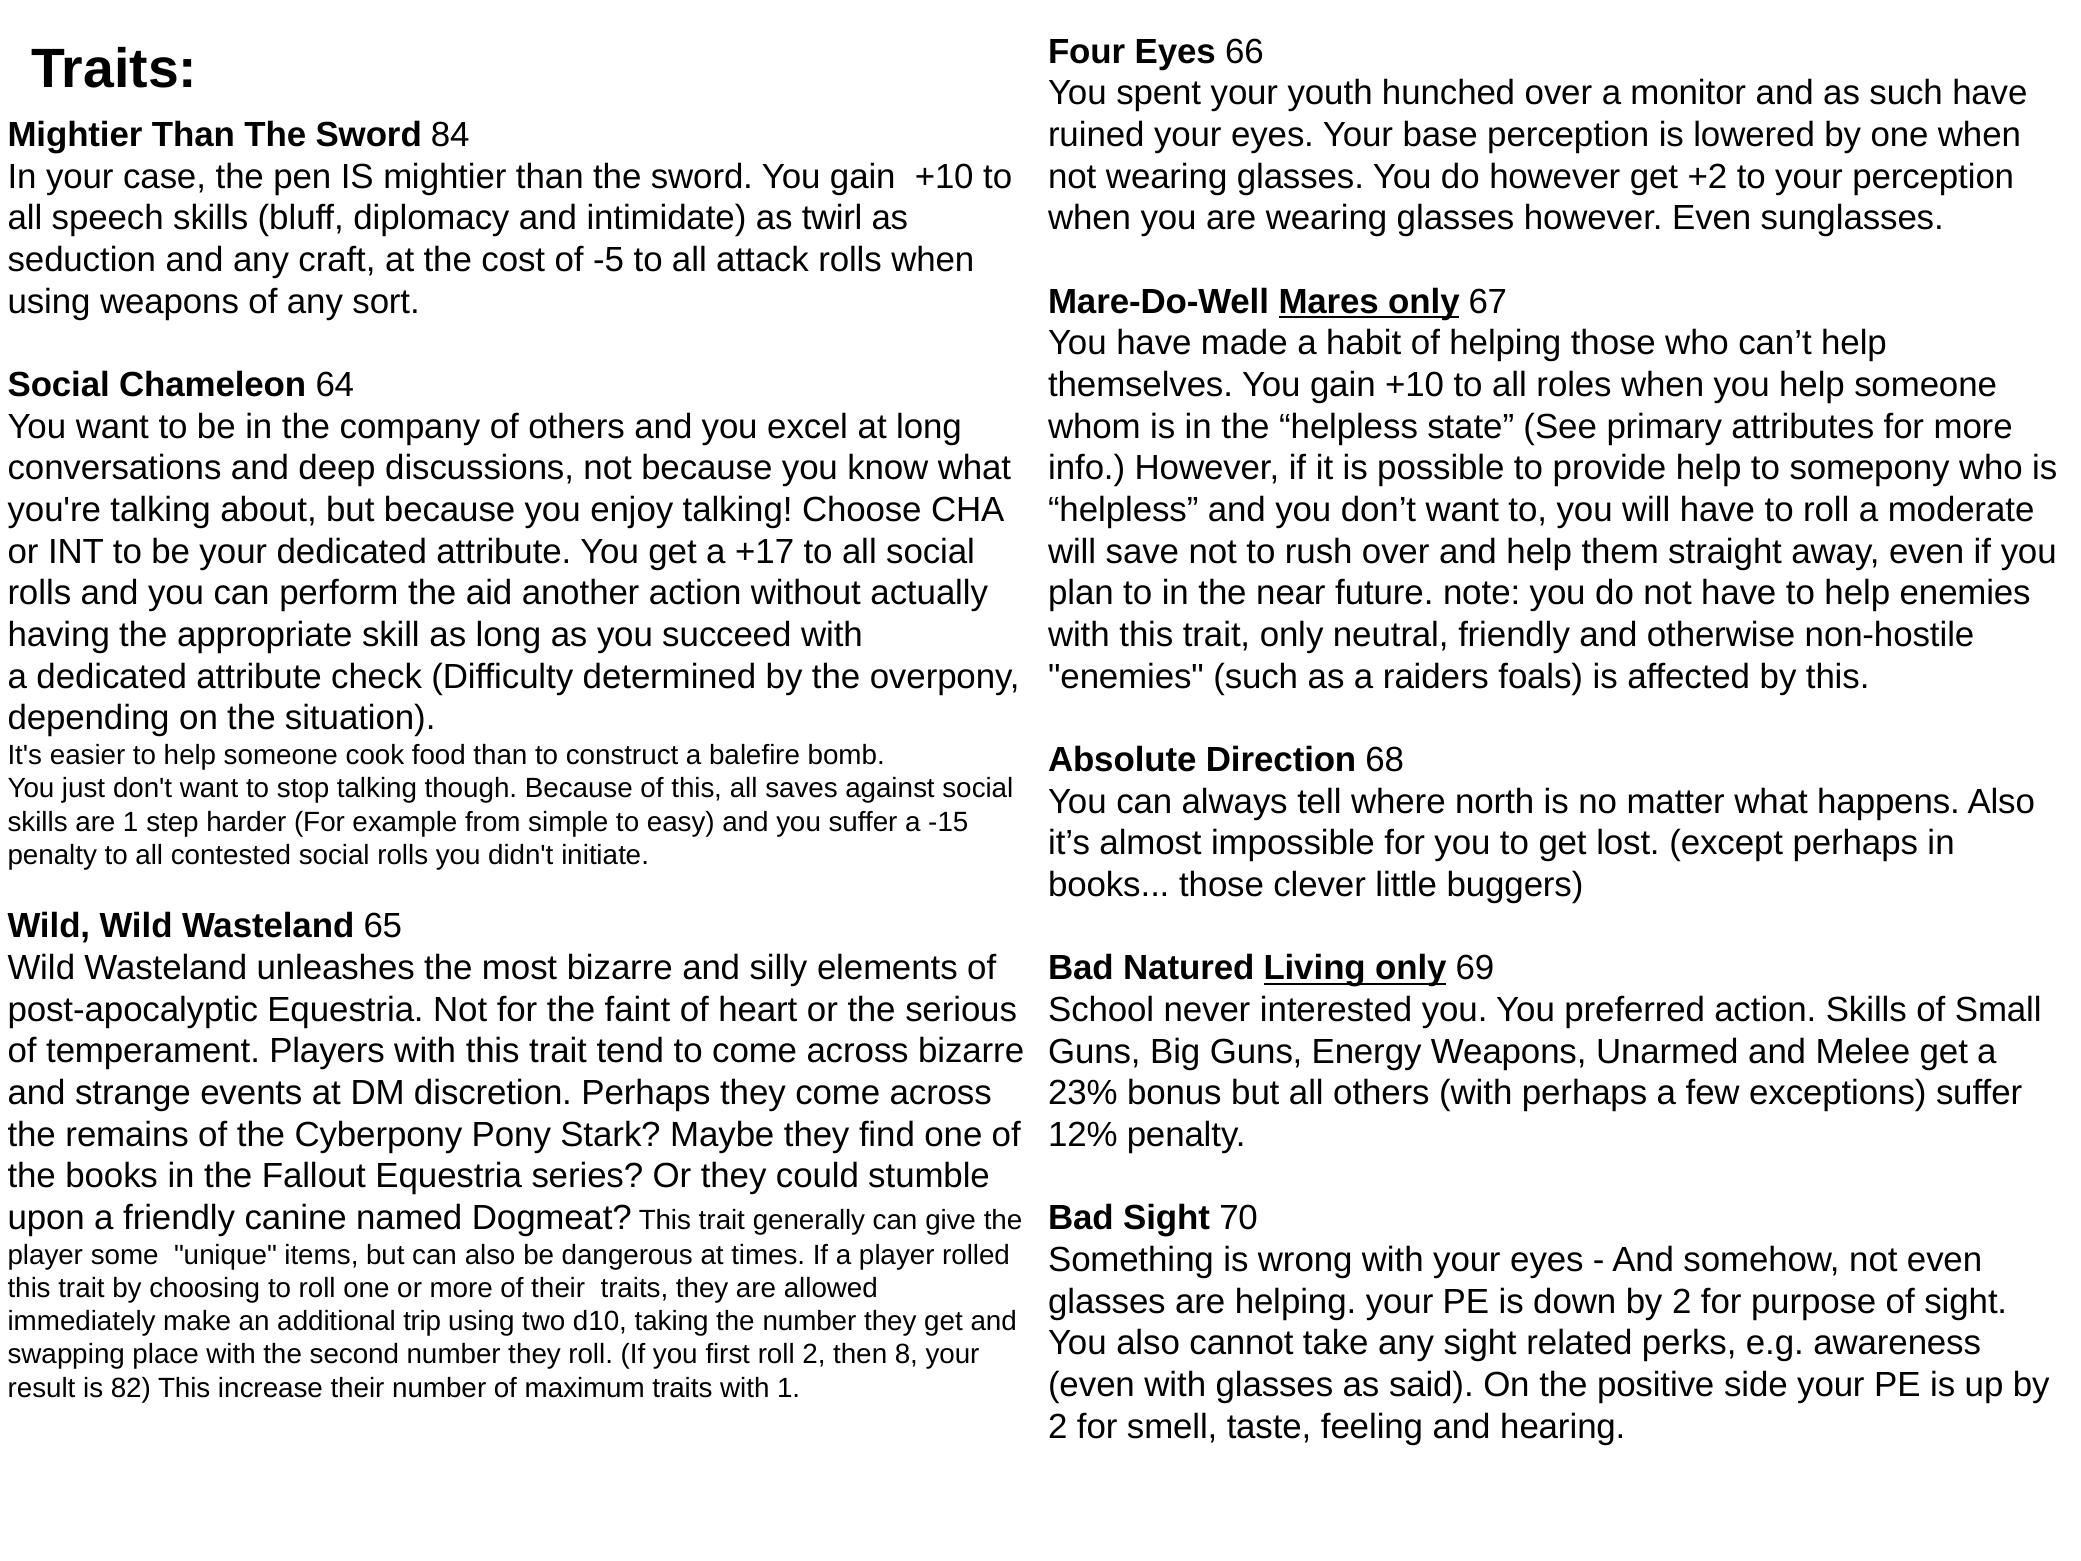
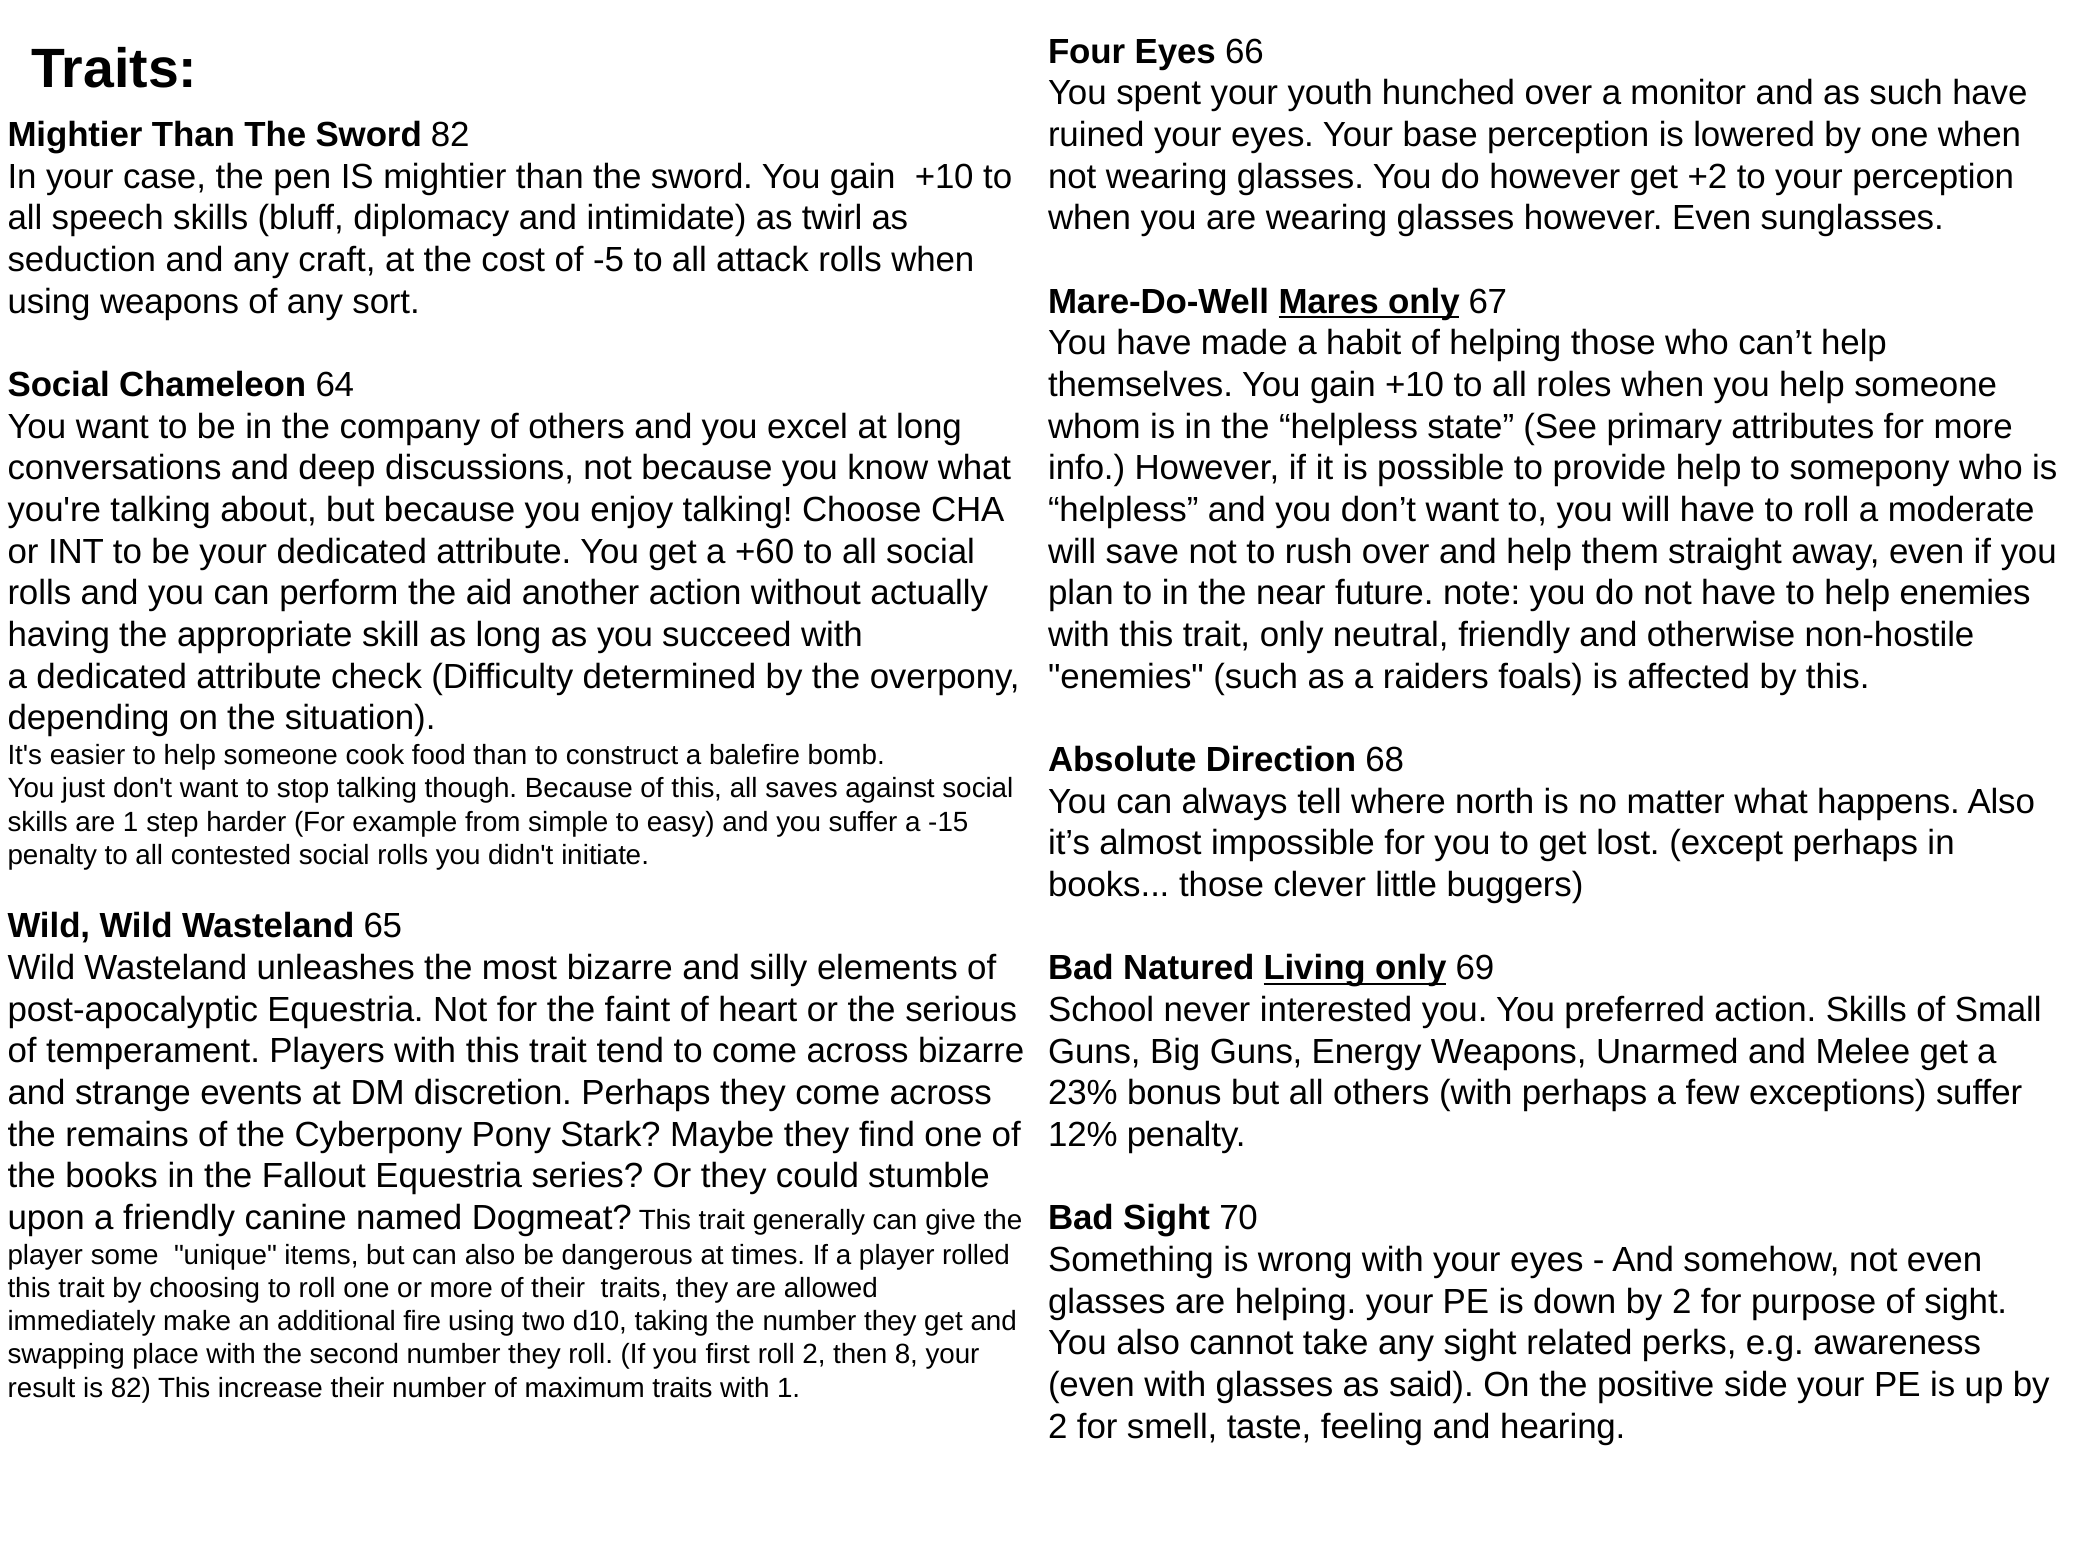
Sword 84: 84 -> 82 (450, 135)
+17: +17 -> +60 (765, 552)
trip: trip -> fire (422, 1321)
